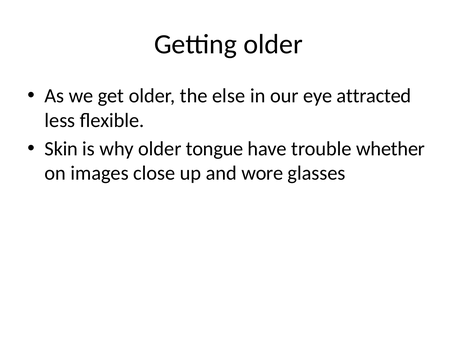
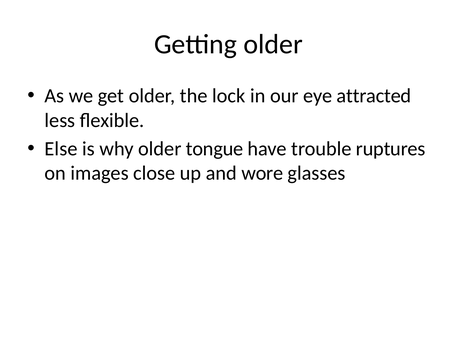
else: else -> lock (229, 96)
Skin: Skin -> Else (61, 149)
whether: whether -> ruptures (391, 149)
